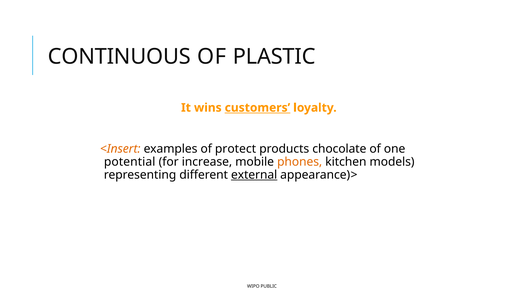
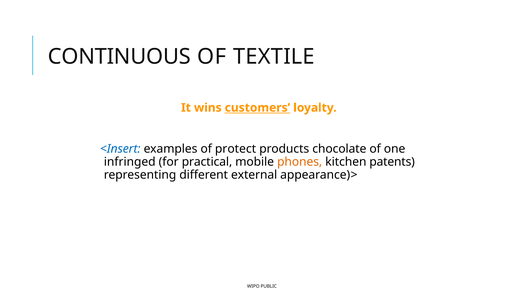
PLASTIC: PLASTIC -> TEXTILE (274, 56)
<Insert colour: orange -> blue (120, 149)
potential: potential -> infringed (130, 162)
increase: increase -> practical (207, 162)
models: models -> patents (392, 162)
external underline: present -> none (254, 175)
